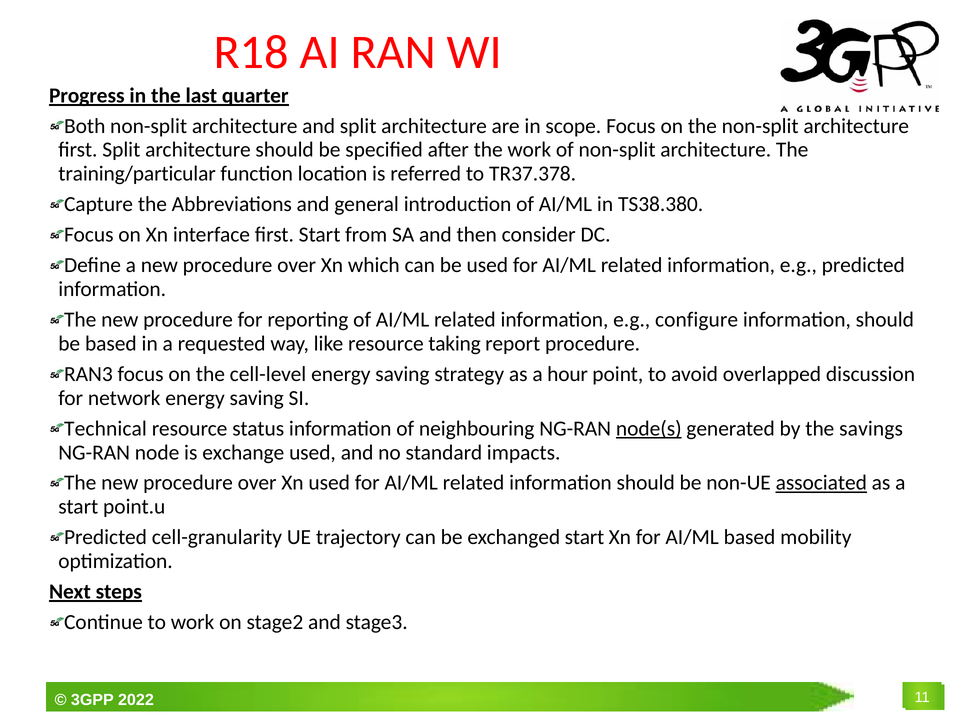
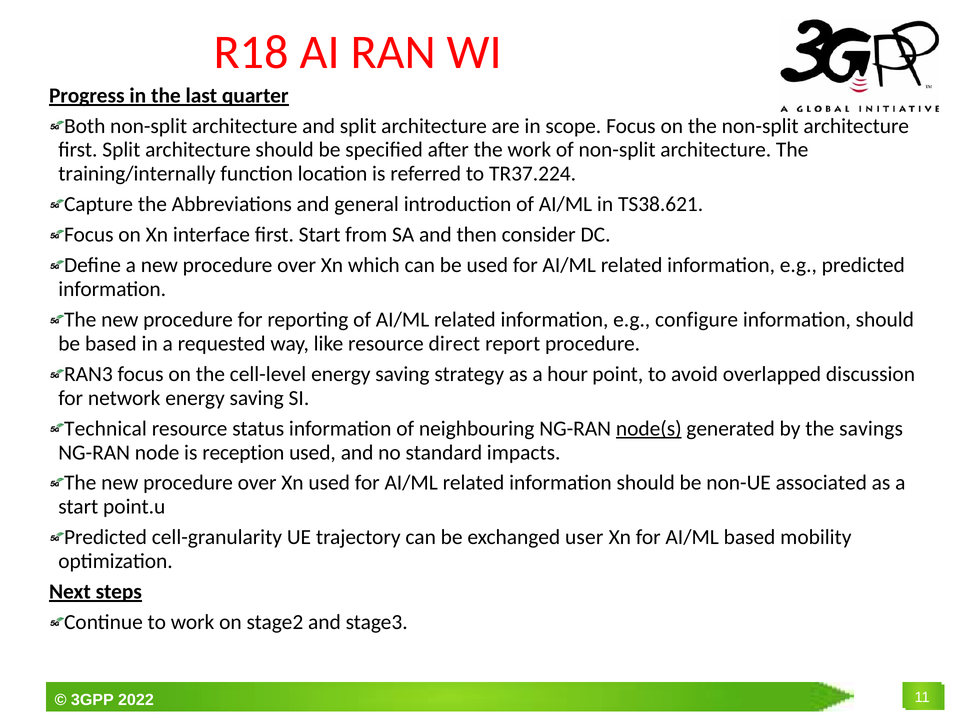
training/particular: training/particular -> training/internally (137, 174)
TR37.378: TR37.378 -> TR37.224 (533, 174)
TS38.380: TS38.380 -> TS38.621 (661, 204)
taking: taking -> direct (454, 344)
exchange: exchange -> reception (243, 453)
associated underline: present -> none (821, 483)
exchanged start: start -> user (584, 538)
